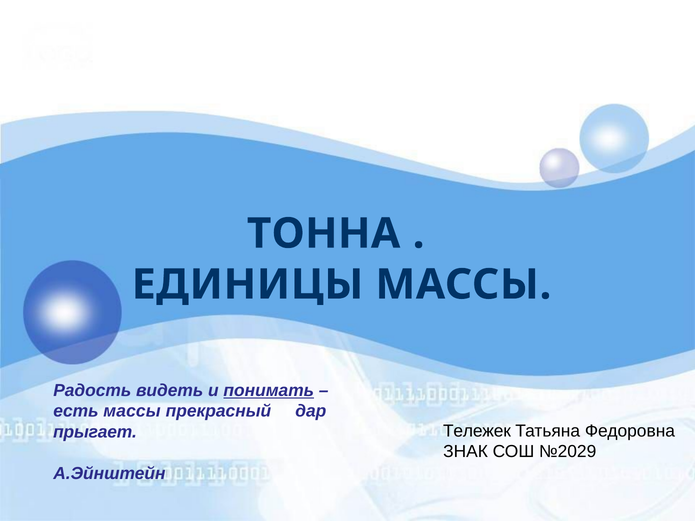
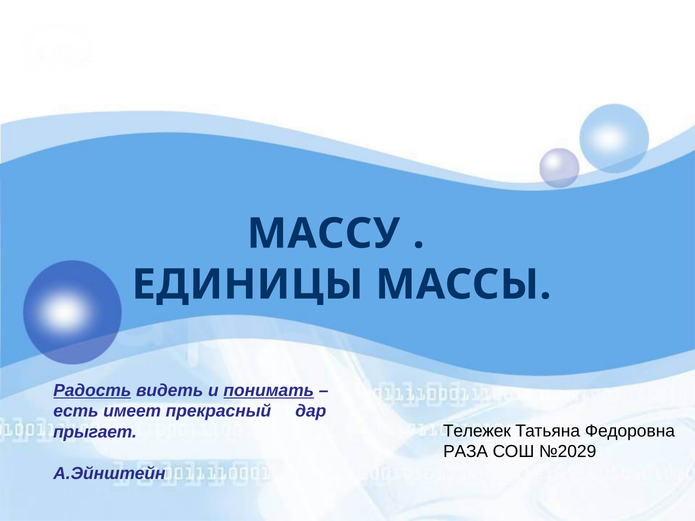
ТОННА: ТОННА -> МАССУ (324, 234)
Радость underline: none -> present (92, 391)
есть массы: массы -> имеет (132, 411)
ЗНАК: ЗНАК -> РАЗА (466, 452)
